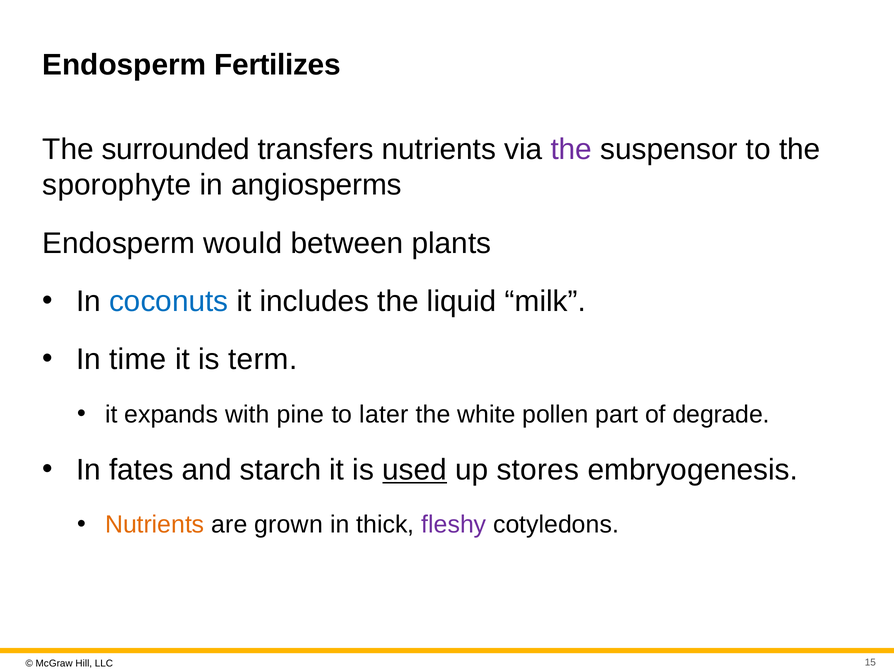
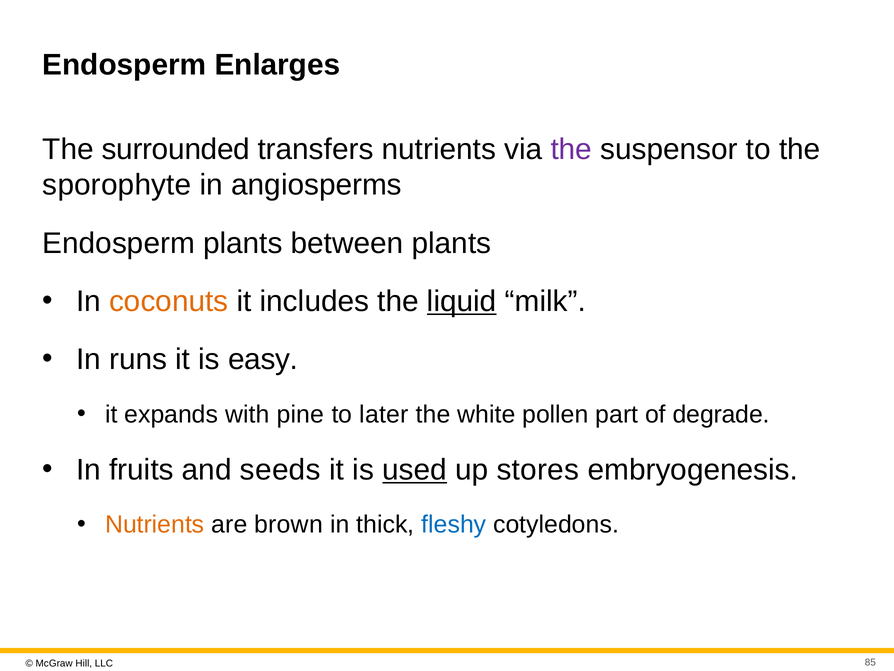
Fertilizes: Fertilizes -> Enlarges (277, 65)
Endosperm would: would -> plants (243, 243)
coconuts colour: blue -> orange (169, 301)
liquid underline: none -> present (462, 301)
time: time -> runs (138, 359)
term: term -> easy (263, 359)
fates: fates -> fruits (141, 470)
starch: starch -> seeds (280, 470)
grown: grown -> brown (289, 524)
fleshy colour: purple -> blue (454, 524)
15: 15 -> 85 (870, 662)
